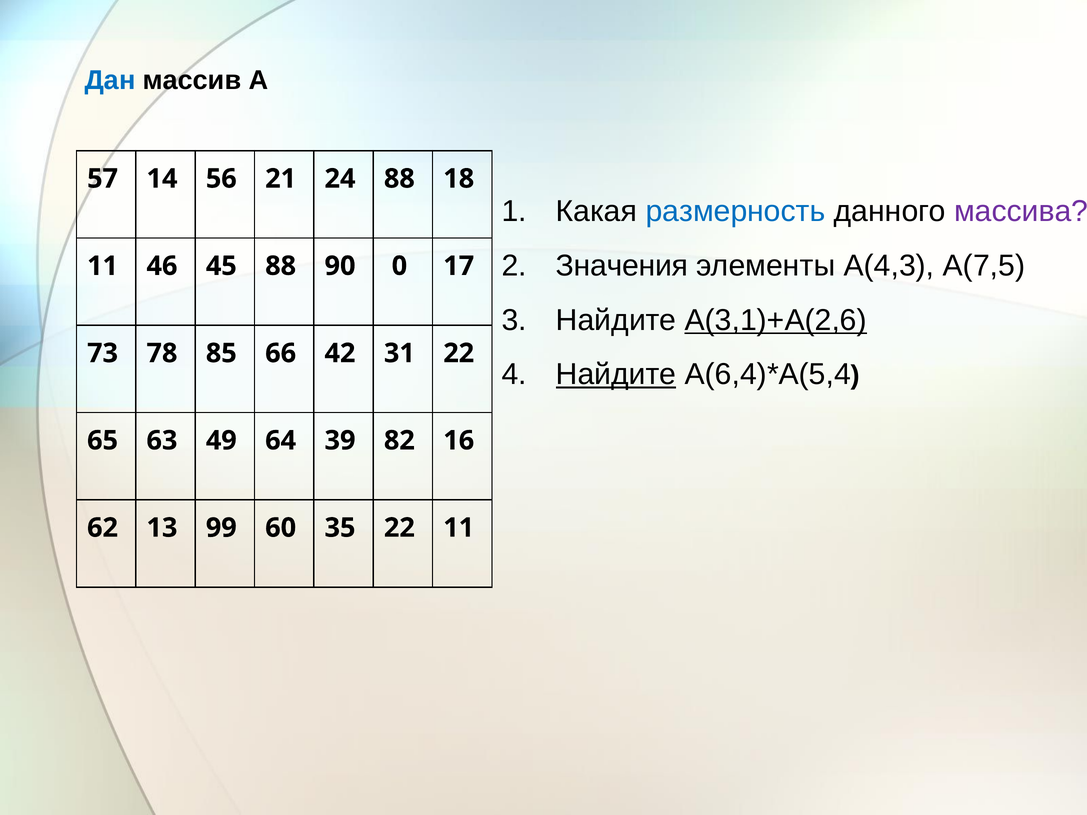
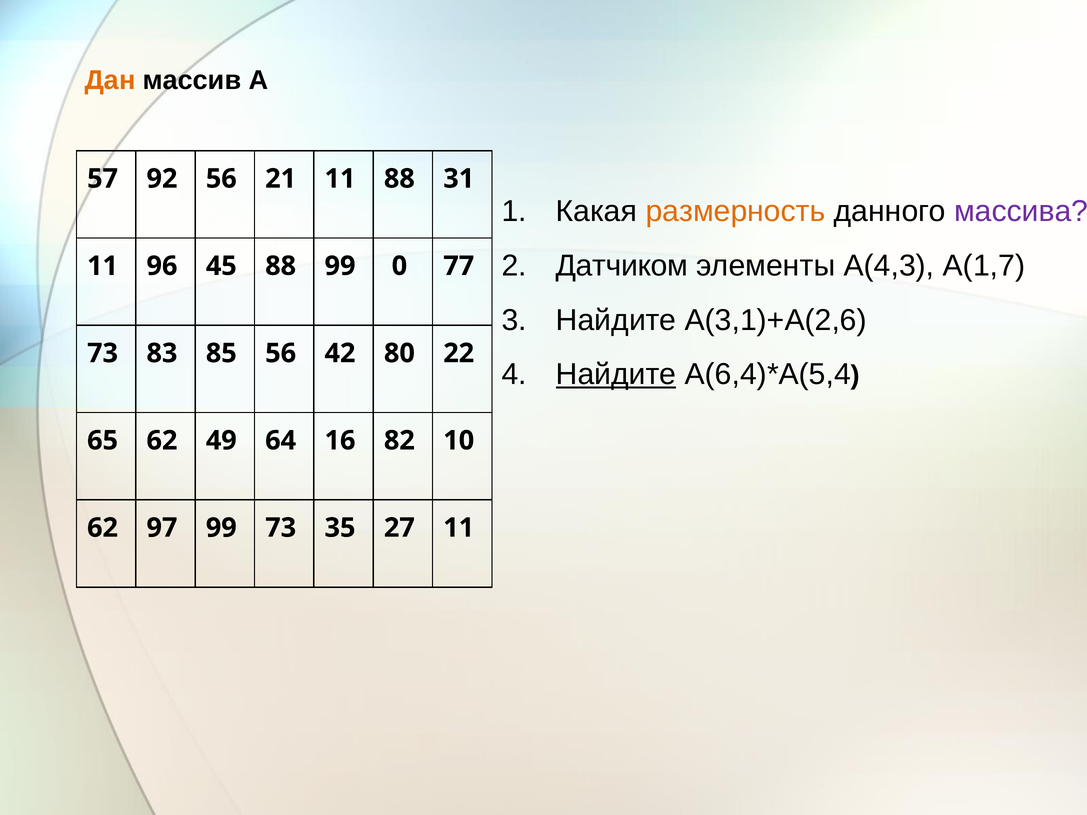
Дан colour: blue -> orange (110, 80)
14: 14 -> 92 (162, 179)
21 24: 24 -> 11 (340, 179)
18: 18 -> 31 (459, 179)
размерность colour: blue -> orange (735, 212)
Значения: Значения -> Датчиком (622, 266)
А(7,5: А(7,5 -> А(1,7 (984, 266)
46: 46 -> 96 (162, 266)
88 90: 90 -> 99 (340, 266)
17: 17 -> 77 (459, 266)
А(3,1)+А(2,6 underline: present -> none (776, 320)
78: 78 -> 83 (162, 353)
85 66: 66 -> 56 (281, 353)
31: 31 -> 80 (399, 353)
65 63: 63 -> 62 (162, 441)
39: 39 -> 16 (340, 441)
16: 16 -> 10 (459, 441)
13: 13 -> 97 (162, 528)
99 60: 60 -> 73 (281, 528)
35 22: 22 -> 27 (399, 528)
